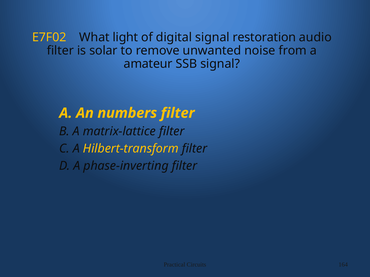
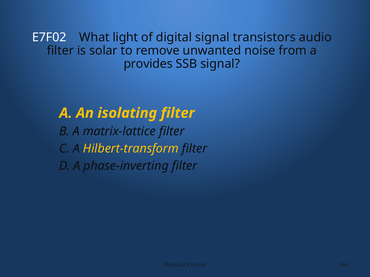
E7F02 colour: yellow -> white (49, 37)
restoration: restoration -> transistors (264, 37)
amateur: amateur -> provides (148, 64)
numbers: numbers -> isolating (127, 113)
